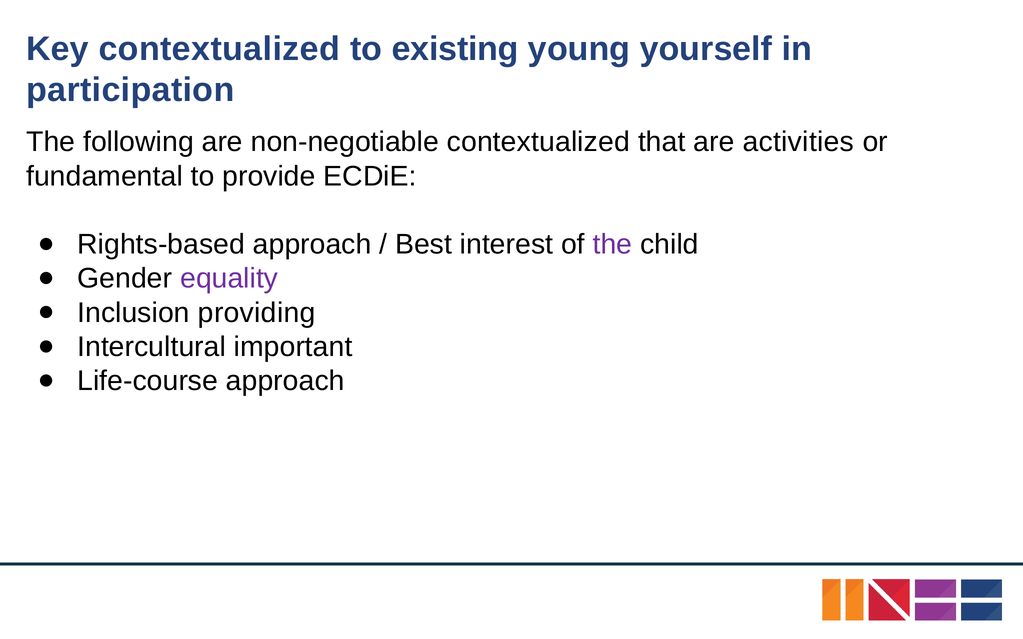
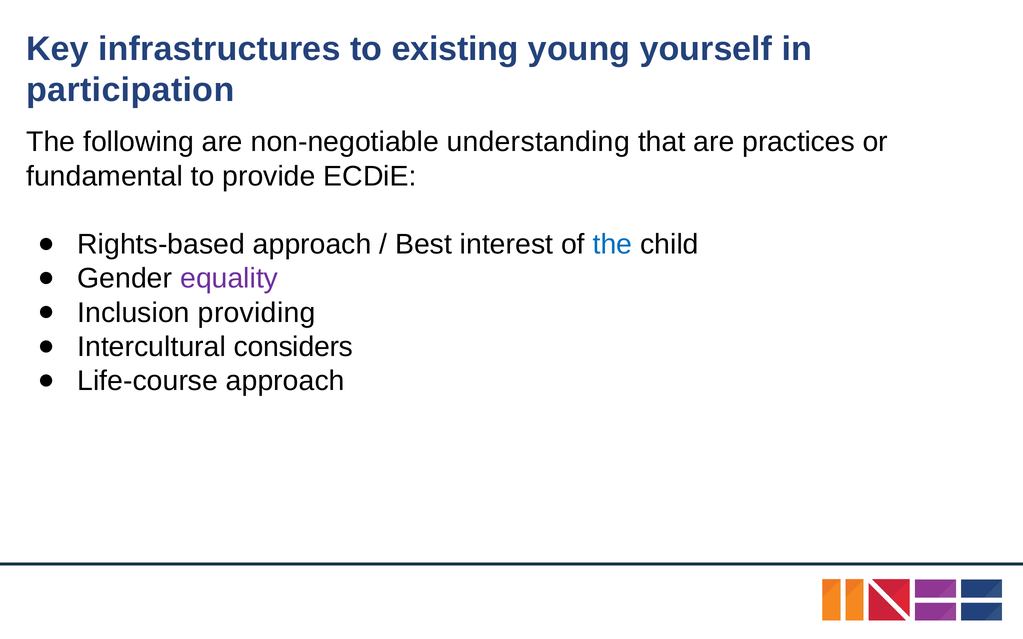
Key contextualized: contextualized -> infrastructures (219, 49)
non-negotiable contextualized: contextualized -> understanding (538, 142)
activities: activities -> practices (799, 142)
the colour: purple -> blue (612, 245)
important: important -> considers (293, 347)
